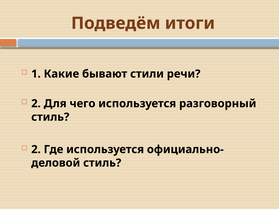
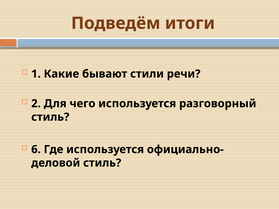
2: 2 -> 6 (36, 150)
